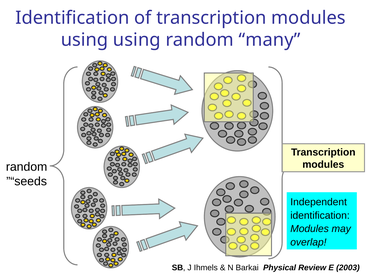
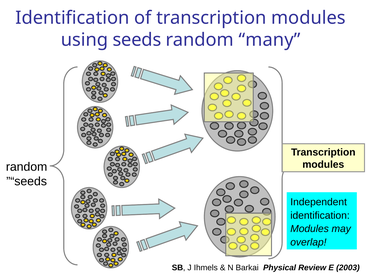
using using: using -> seeds (137, 40)
